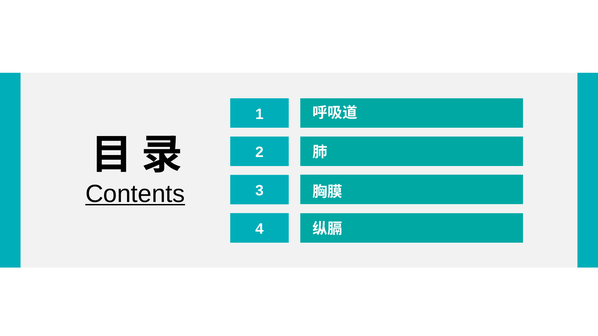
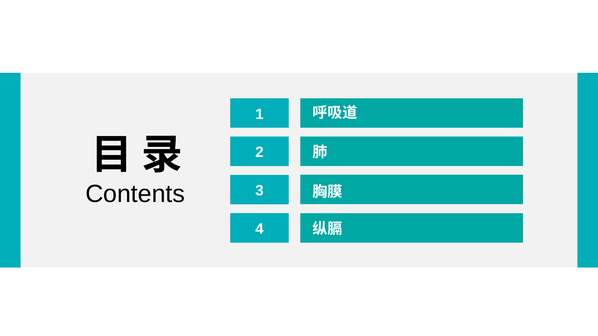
Contents underline: present -> none (135, 194)
